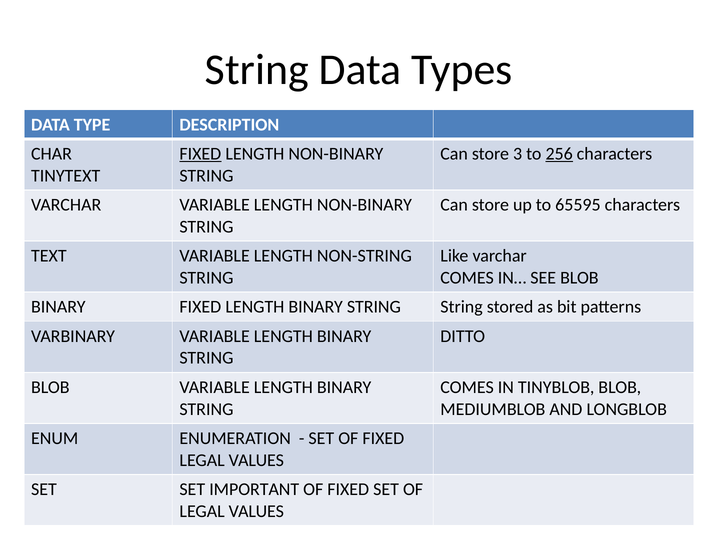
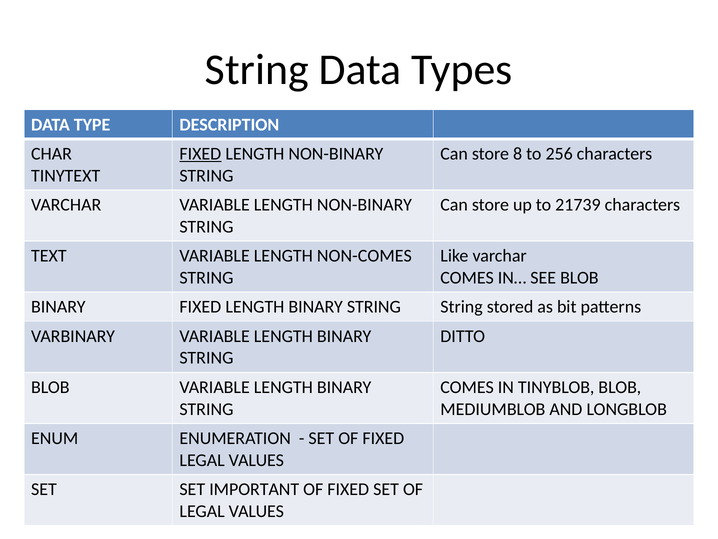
3: 3 -> 8 (518, 154)
256 underline: present -> none (559, 154)
65595: 65595 -> 21739 (578, 205)
NON-STRING: NON-STRING -> NON-COMES (364, 256)
